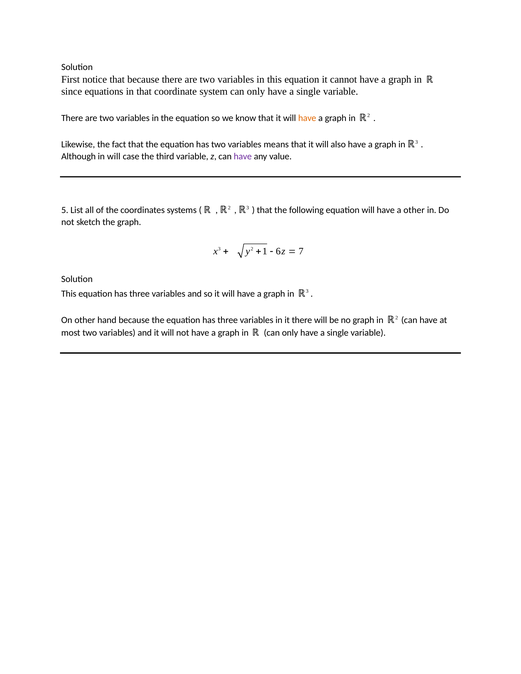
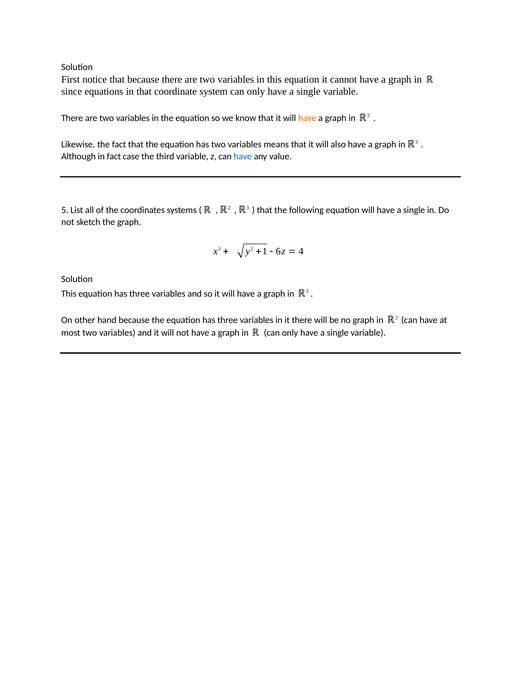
in will: will -> fact (114, 157)
have colour: purple -> blue (243, 157)
will have a other: other -> single (414, 210)
7: 7 -> 4 (301, 251)
